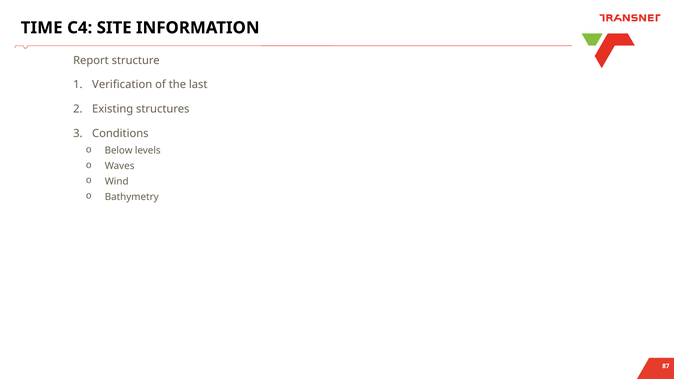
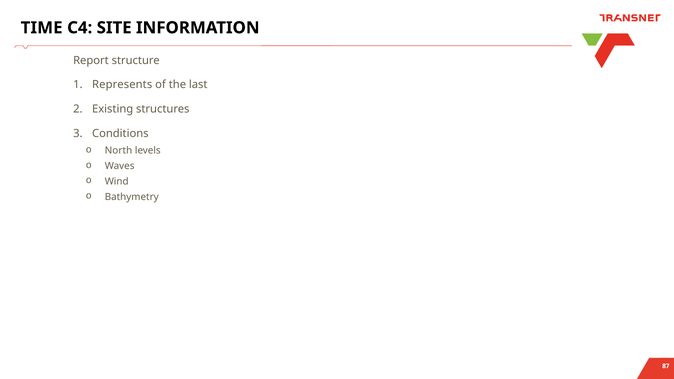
Verification: Verification -> Represents (122, 85)
Below: Below -> North (119, 151)
